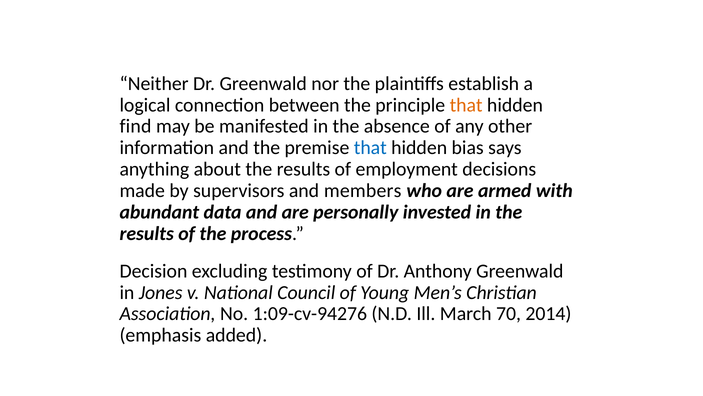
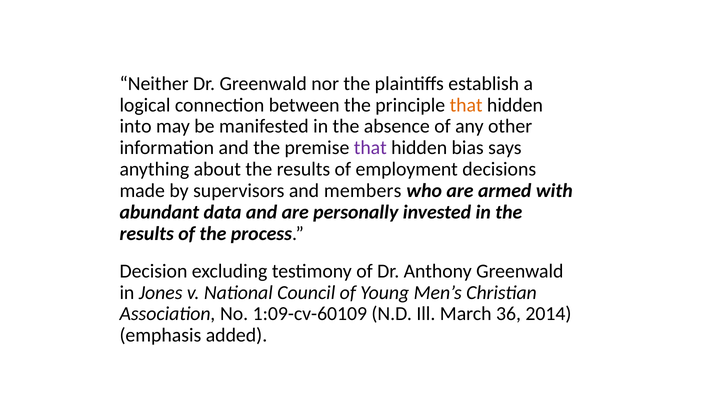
find: find -> into (136, 126)
that colour: blue -> purple (370, 148)
1:09-cv-94276: 1:09-cv-94276 -> 1:09-cv-60109 (310, 313)
70: 70 -> 36 (508, 313)
